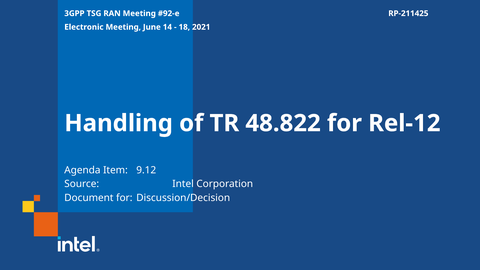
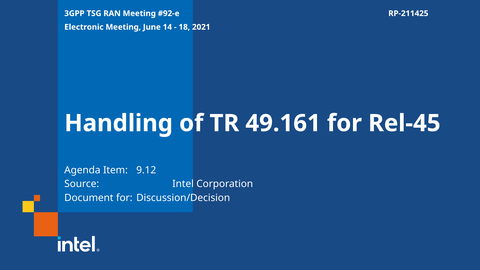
48.822: 48.822 -> 49.161 (283, 123)
Rel-12: Rel-12 -> Rel-45 (404, 123)
